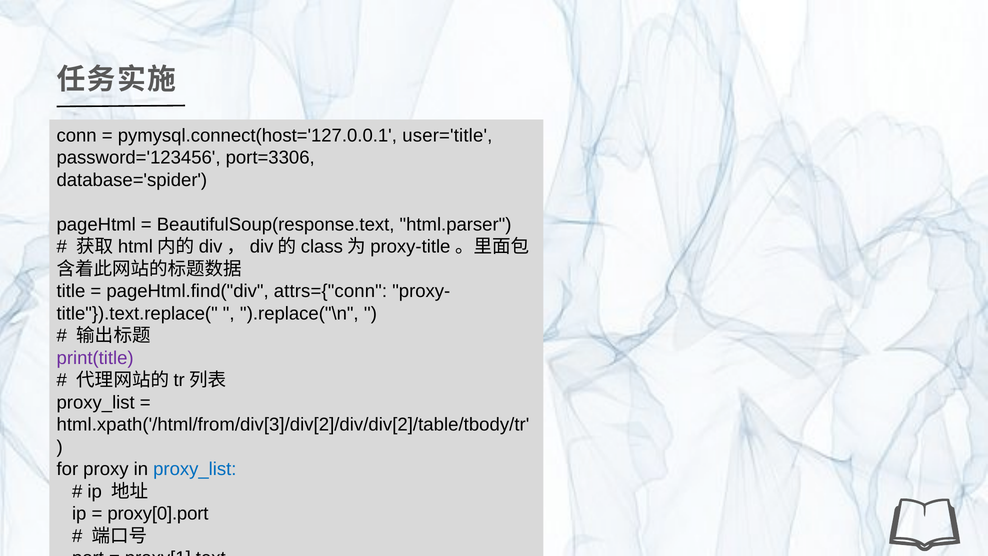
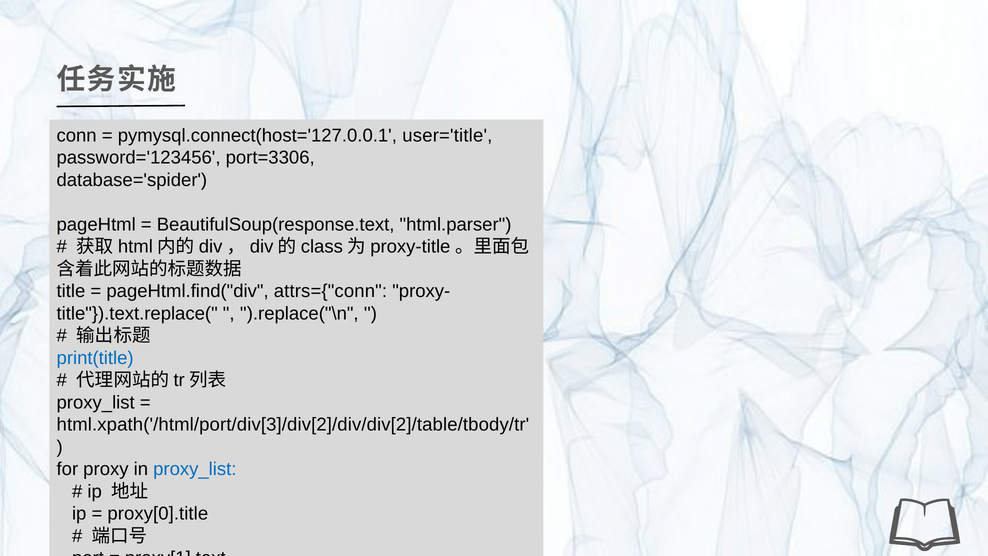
print(title colour: purple -> blue (95, 358)
html.xpath('/html/from/div[3]/div[2]/div/div[2]/table/tbody/tr: html.xpath('/html/from/div[3]/div[2]/div/div[2]/table/tbody/tr -> html.xpath('/html/port/div[3]/div[2]/div/div[2]/table/tbody/tr (293, 425)
proxy[0].port: proxy[0].port -> proxy[0].title (158, 513)
